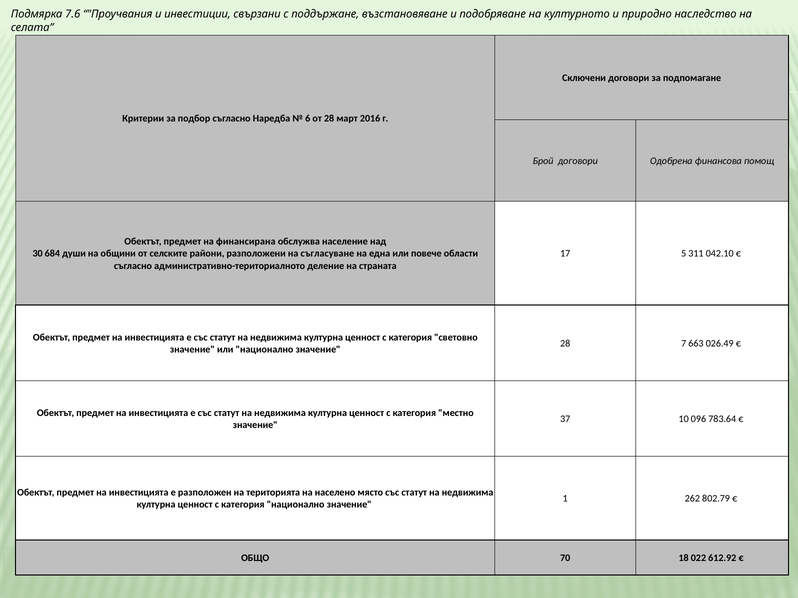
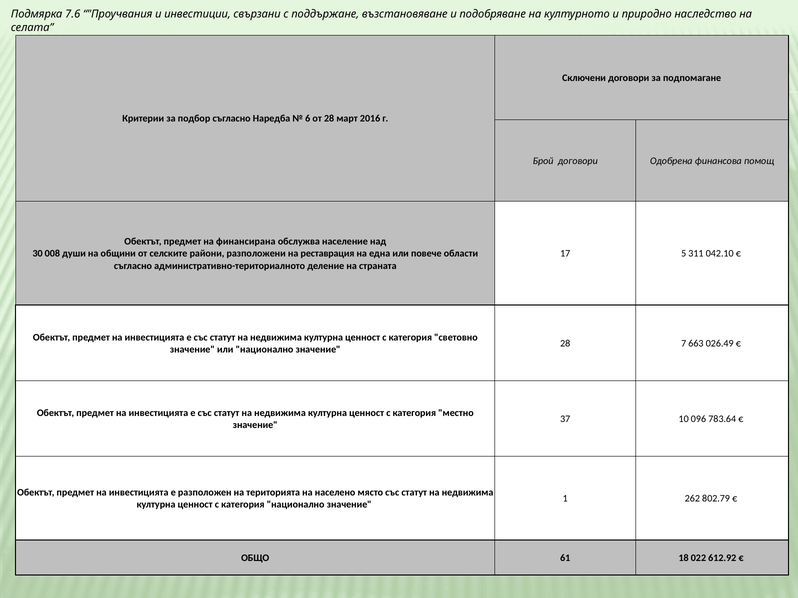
684: 684 -> 008 (52, 254)
съгласуване: съгласуване -> реставрация (327, 254)
70: 70 -> 61 (565, 558)
